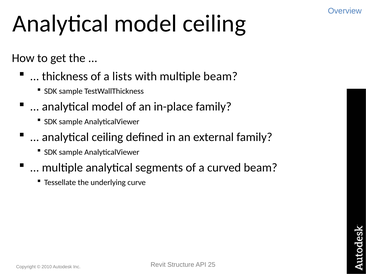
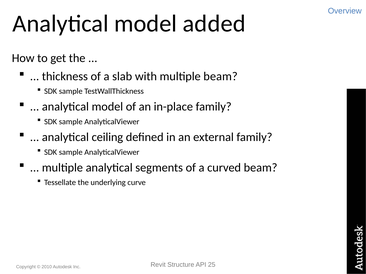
model ceiling: ceiling -> added (214, 24)
lists: lists -> slab (122, 76)
